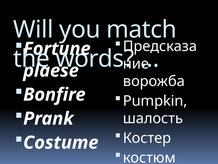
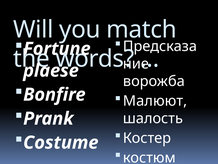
Pumpkin: Pumpkin -> Малюют (155, 101)
